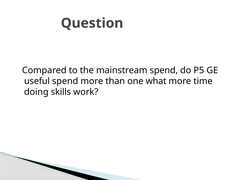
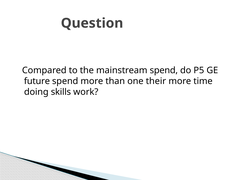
useful: useful -> future (37, 82)
what: what -> their (156, 82)
